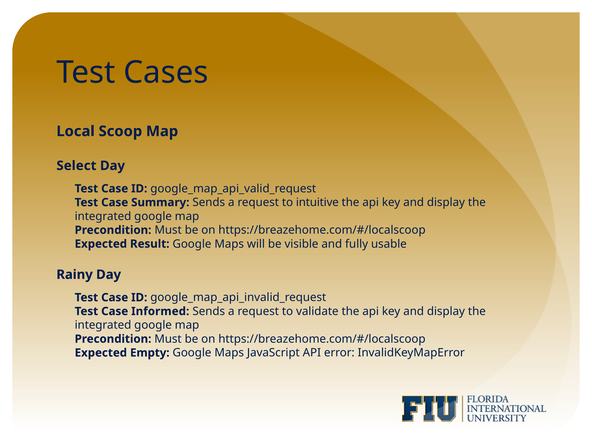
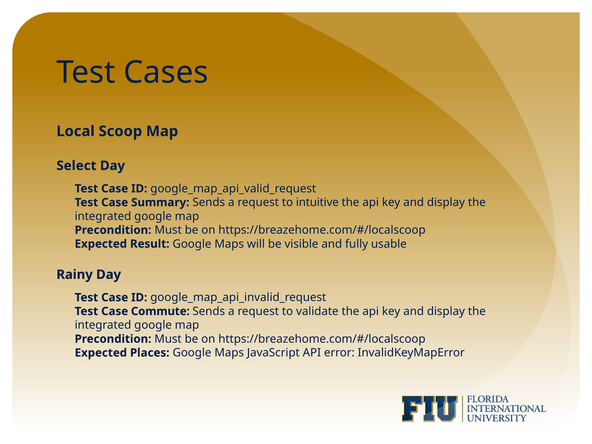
Informed: Informed -> Commute (160, 311)
Empty: Empty -> Places (150, 353)
